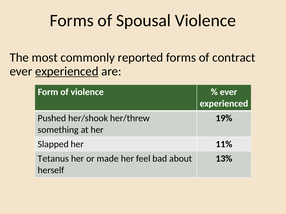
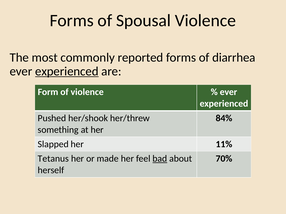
contract: contract -> diarrhea (234, 58)
19%: 19% -> 84% (224, 118)
bad underline: none -> present (160, 159)
13%: 13% -> 70% (224, 159)
